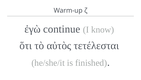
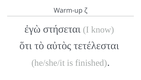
continue: continue -> στήσεται (62, 29)
